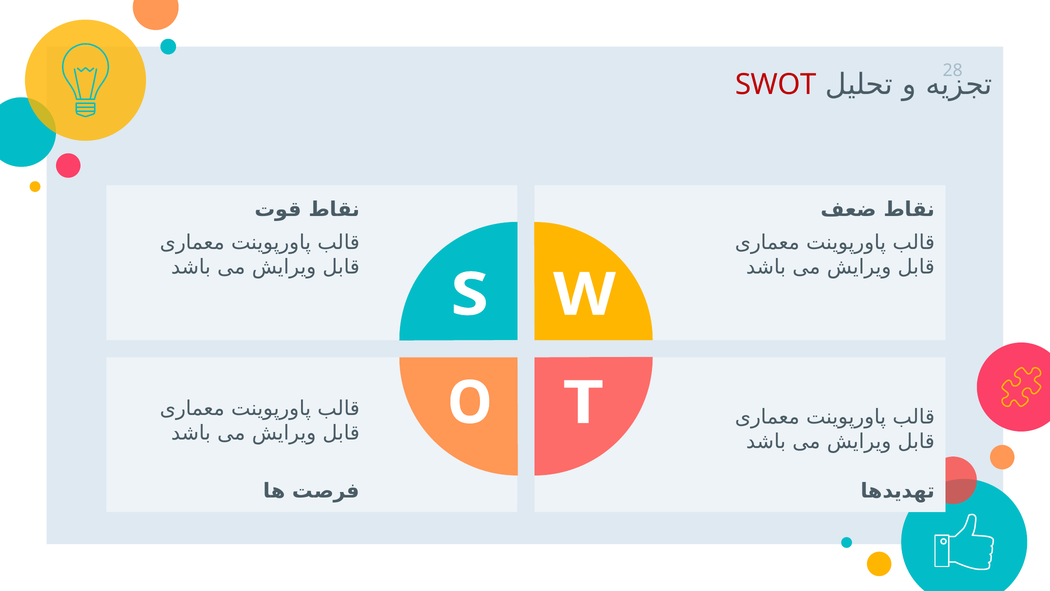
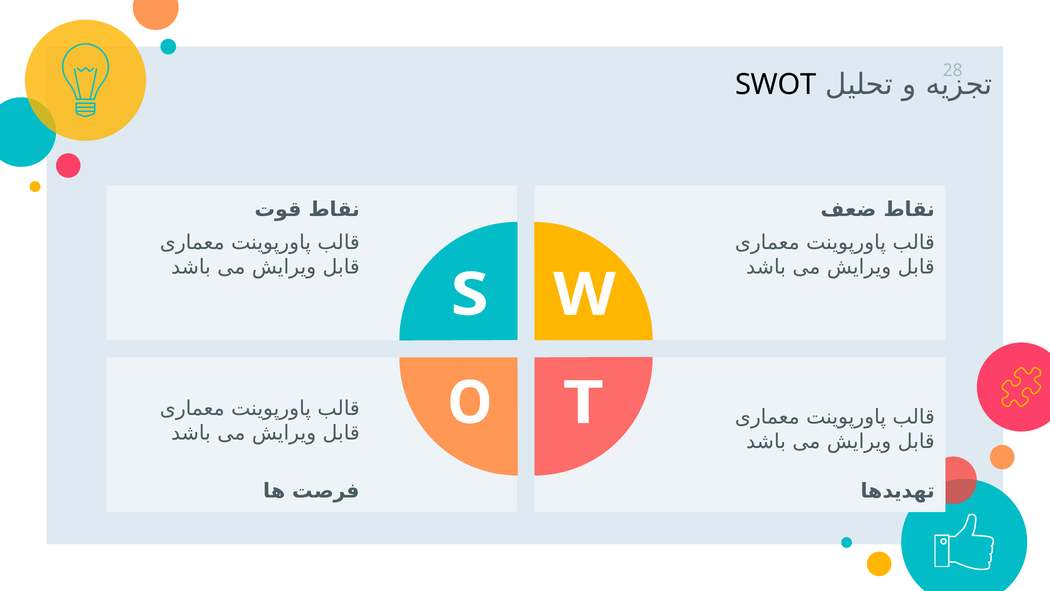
SWOT colour: red -> black (776, 85)
